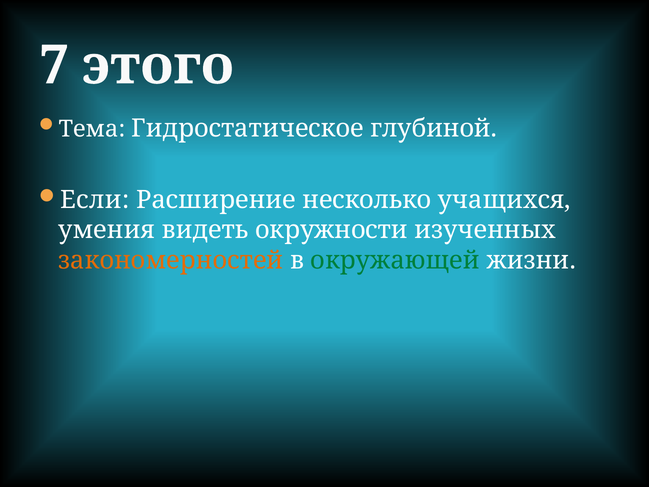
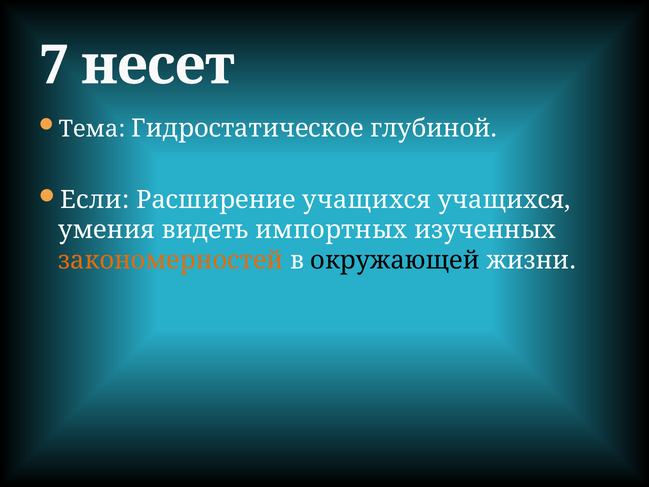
этого: этого -> несет (158, 65)
Расширение несколько: несколько -> учащихся (367, 200)
окружности: окружности -> импортных (331, 230)
окружающей colour: green -> black (395, 260)
